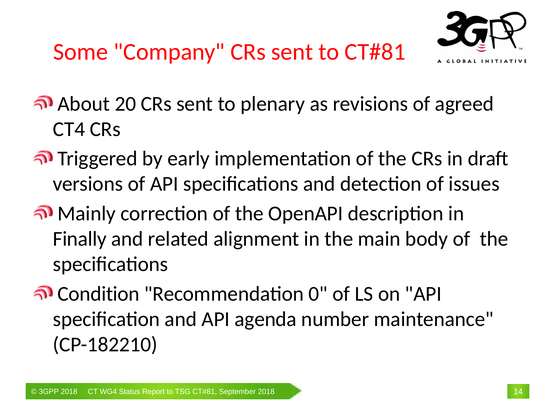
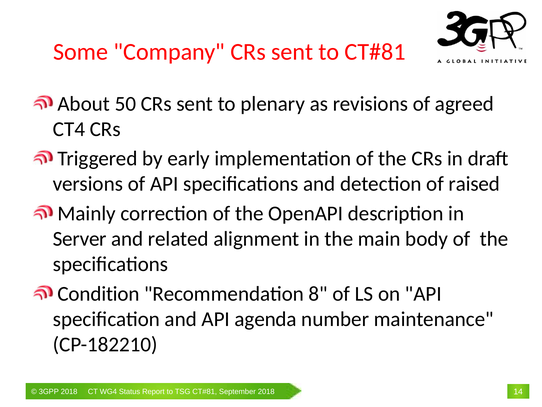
20: 20 -> 50 (125, 104)
issues: issues -> raised (474, 184)
Finally: Finally -> Server (80, 239)
0: 0 -> 8 (318, 293)
